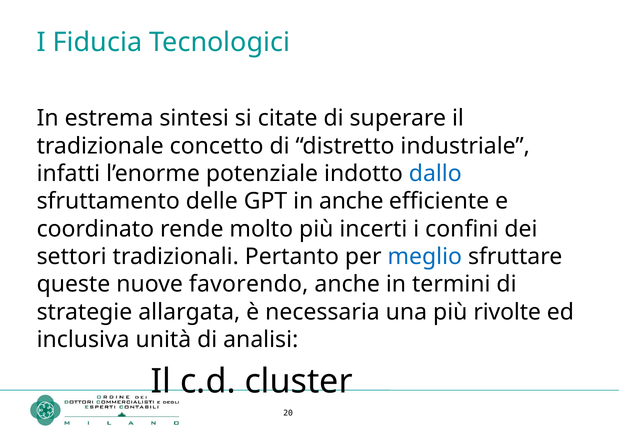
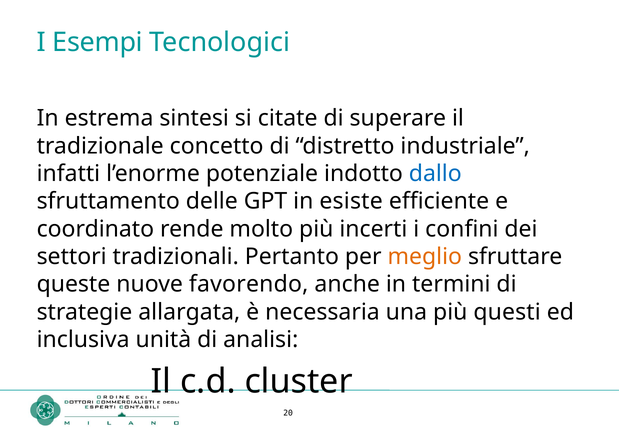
Fiducia: Fiducia -> Esempi (98, 42)
in anche: anche -> esiste (351, 201)
meglio colour: blue -> orange (425, 256)
rivolte: rivolte -> questi (507, 312)
